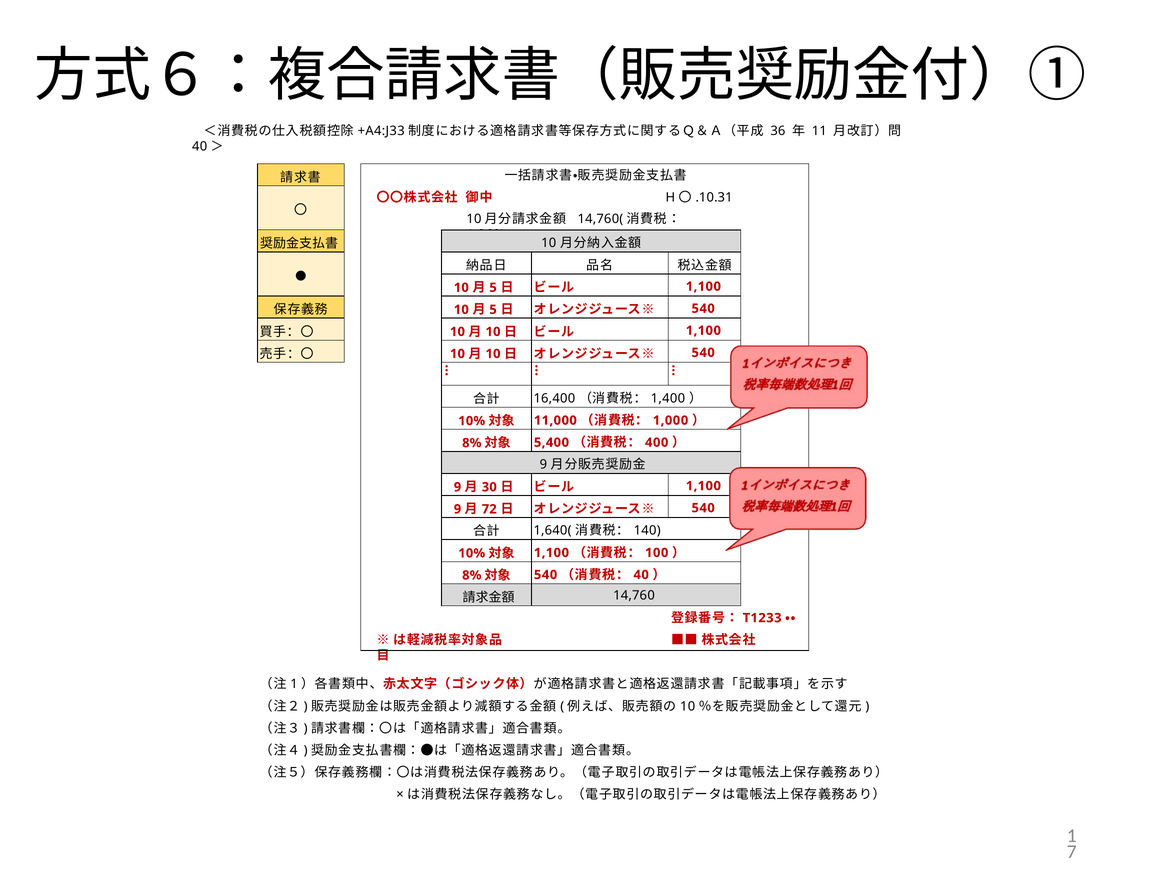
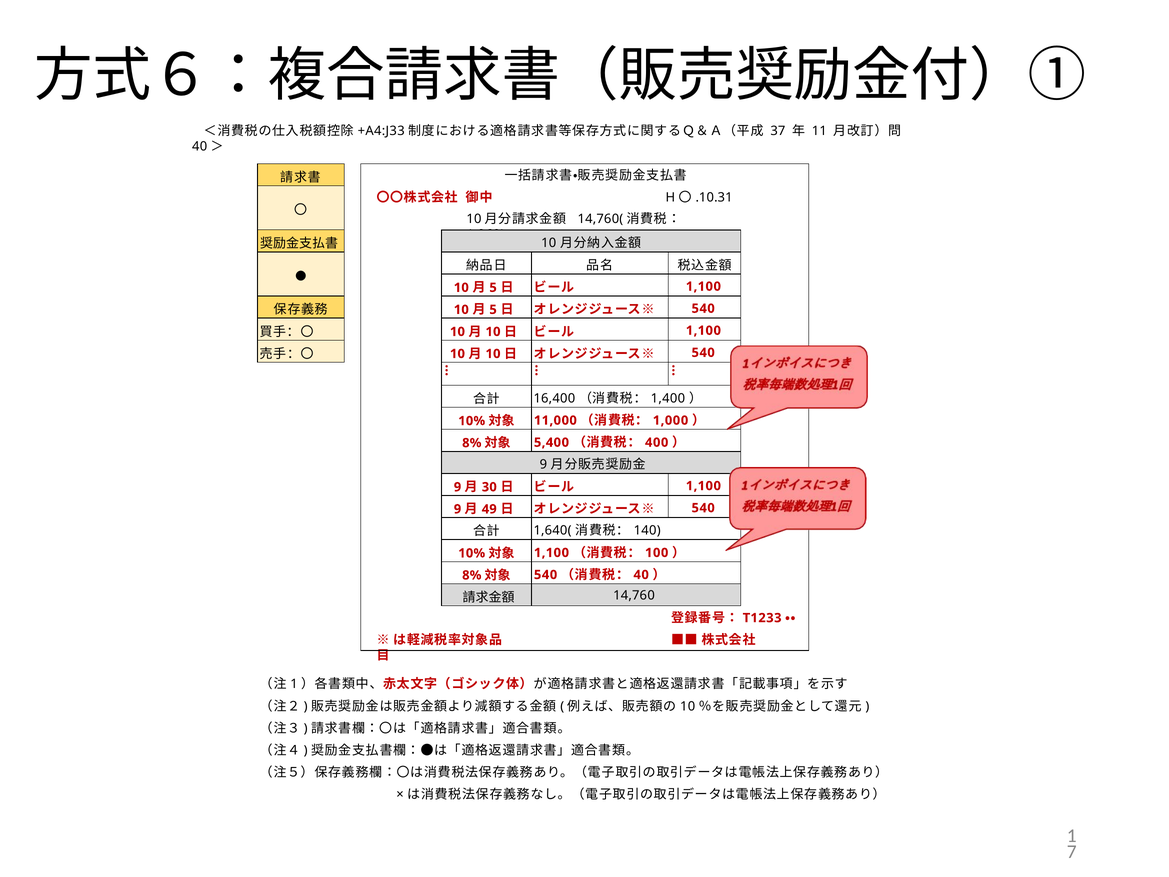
36: 36 -> 37 (778, 131)
72: 72 -> 49 (489, 509)
